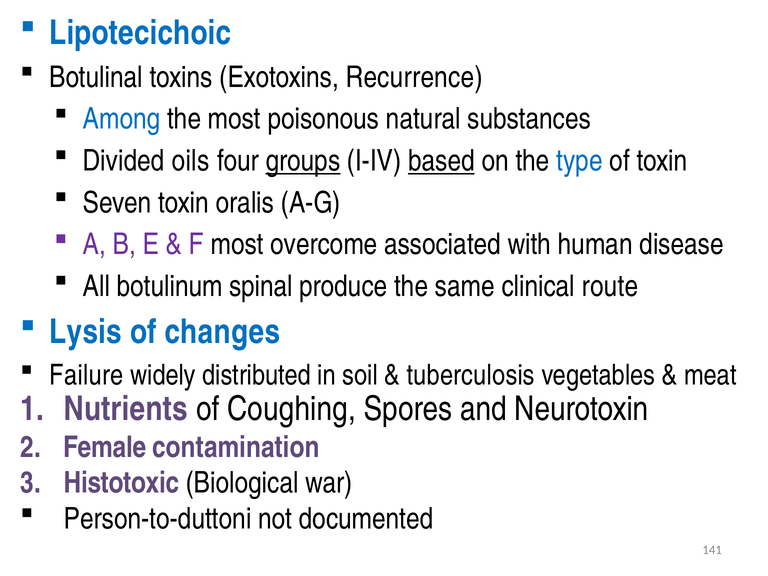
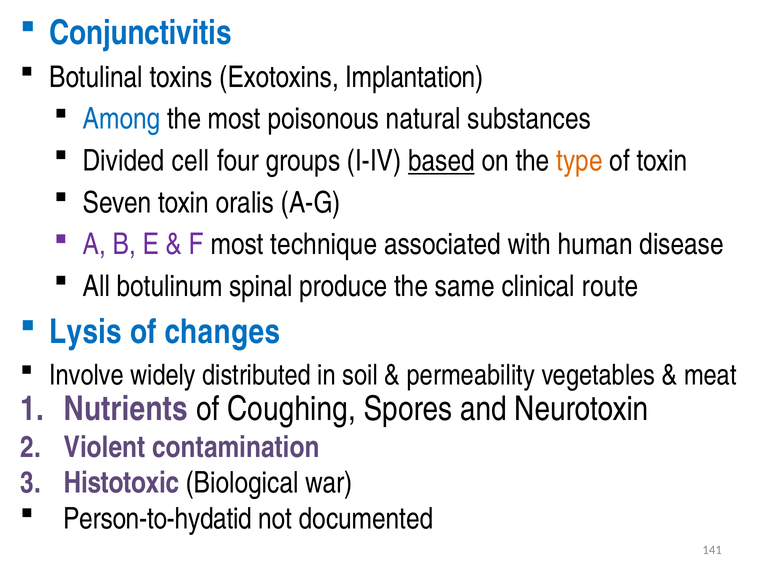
Lipotecichoic: Lipotecichoic -> Conjunctivitis (140, 33)
Recurrence: Recurrence -> Implantation (414, 77)
oils: oils -> cell (191, 161)
groups underline: present -> none (303, 161)
type colour: blue -> orange (580, 161)
overcome: overcome -> technique (324, 245)
Failure: Failure -> Involve (87, 375)
tuberculosis: tuberculosis -> permeability (471, 375)
Female: Female -> Violent (105, 447)
Person-to-duttoni: Person-to-duttoni -> Person-to-hydatid (158, 519)
